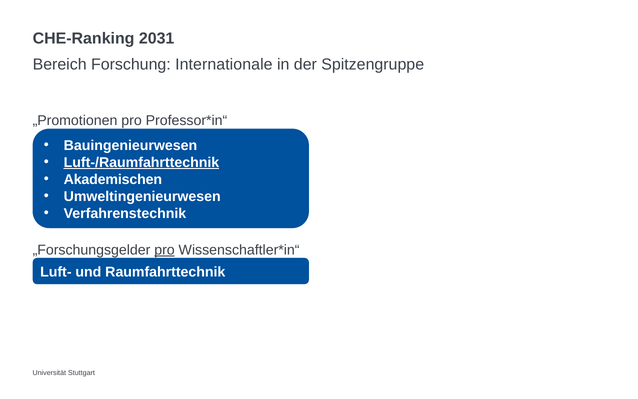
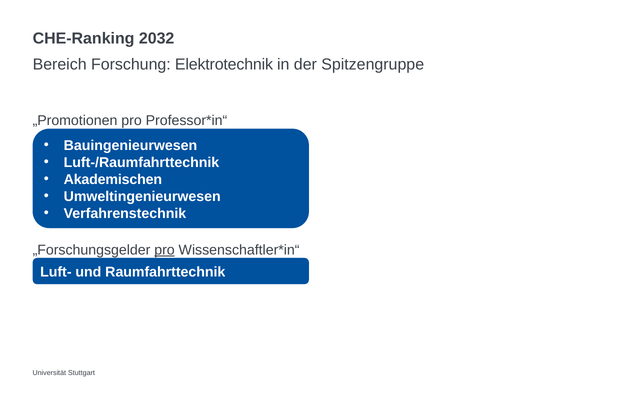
2031: 2031 -> 2032 (157, 38)
Internationale: Internationale -> Elektrotechnik (224, 64)
Luft-/Raumfahrttechnik underline: present -> none (141, 162)
